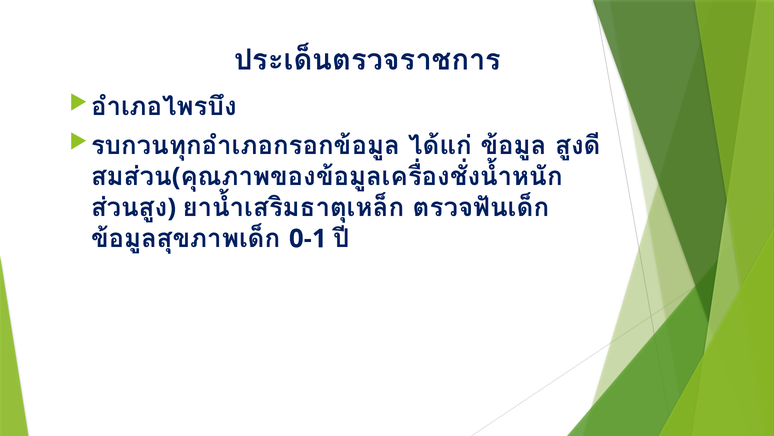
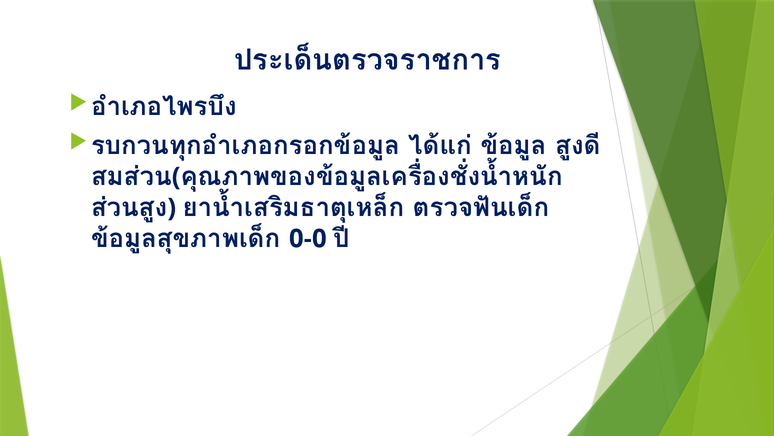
0-1: 0-1 -> 0-0 (308, 238)
